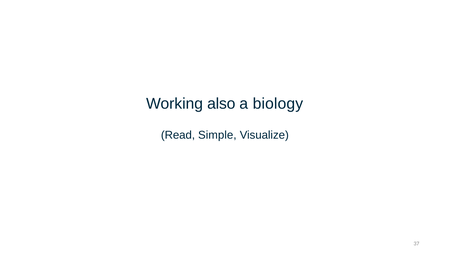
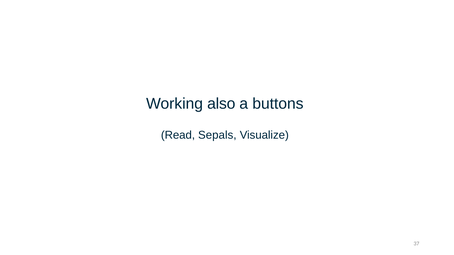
biology: biology -> buttons (278, 104)
Simple: Simple -> Sepals (217, 135)
